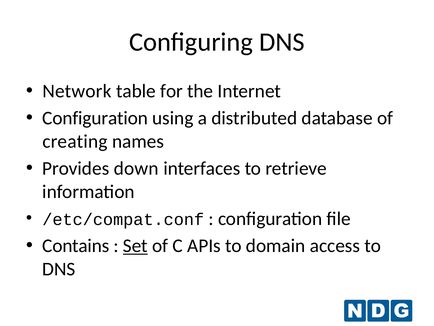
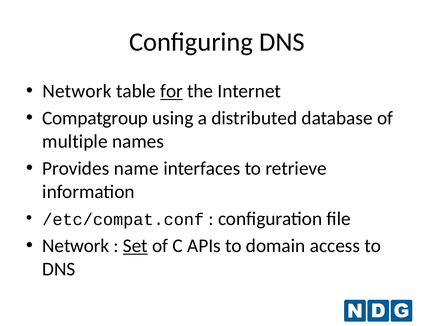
for underline: none -> present (172, 91)
Configuration: Configuration -> Compatgroup (95, 118)
creating: creating -> multiple (75, 141)
down: down -> name (136, 168)
Contains: Contains -> Network (76, 245)
